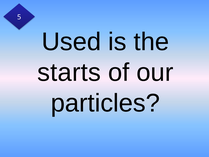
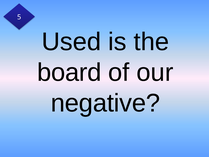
starts: starts -> board (69, 72)
particles: particles -> negative (105, 103)
